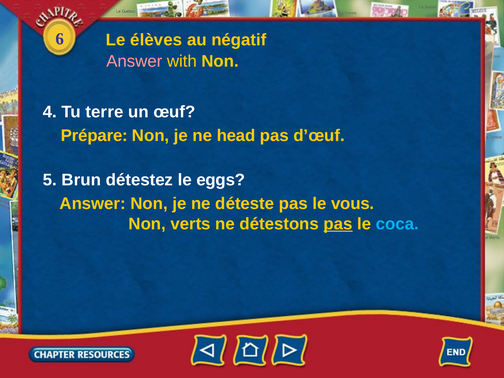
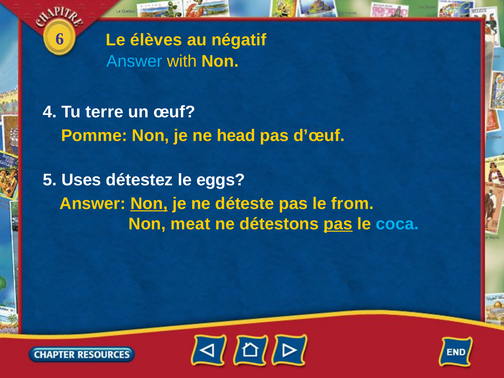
Answer colour: pink -> light blue (134, 61)
Prépare: Prépare -> Pomme (94, 136)
Brun: Brun -> Uses (81, 180)
Non underline: none -> present (149, 204)
vous: vous -> from (353, 204)
verts: verts -> meat (190, 224)
